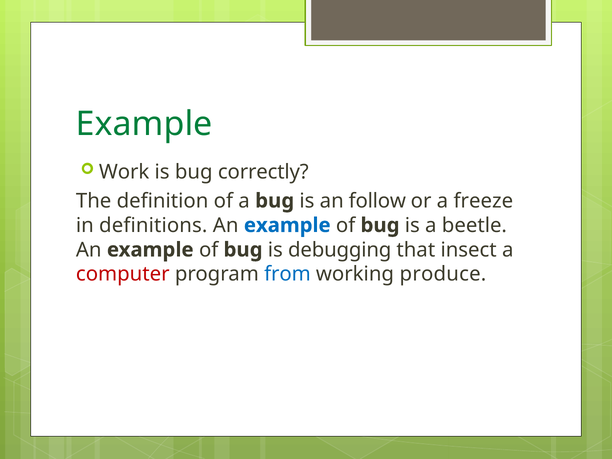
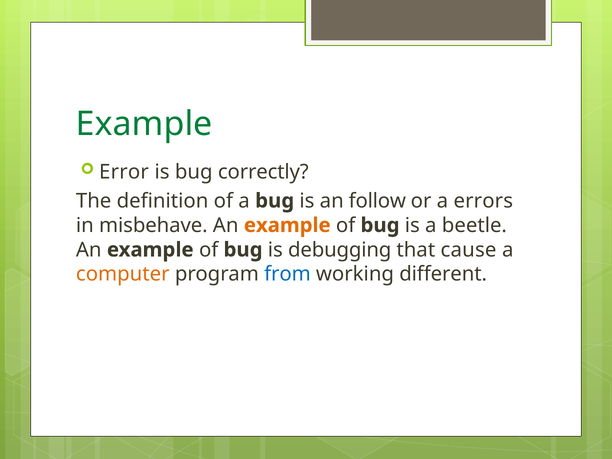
Work: Work -> Error (124, 172)
freeze: freeze -> errors (483, 201)
definitions: definitions -> misbehave (153, 225)
example colour: blue -> orange (287, 225)
insect: insect -> cause (469, 250)
computer colour: red -> orange (123, 274)
produce: produce -> different (443, 274)
